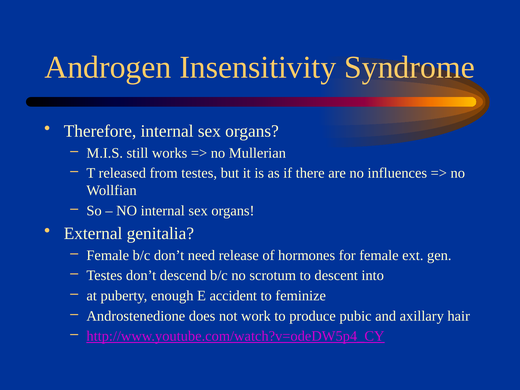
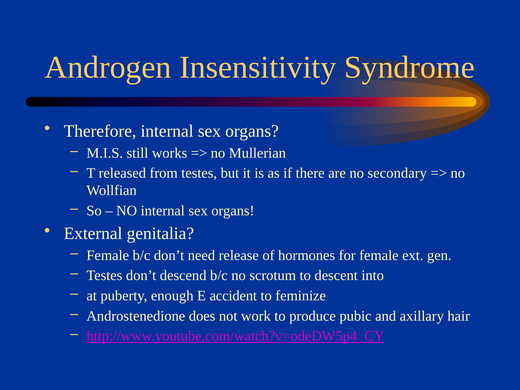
influences: influences -> secondary (397, 173)
